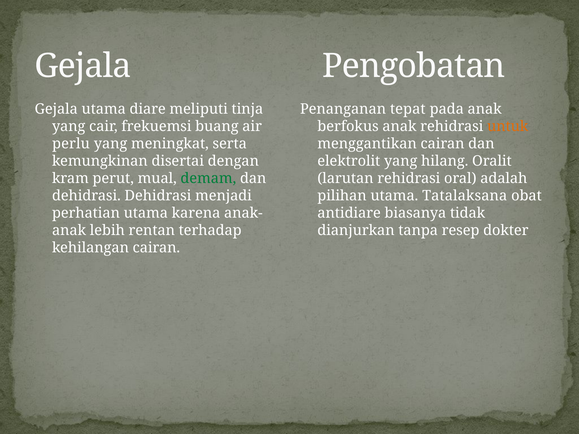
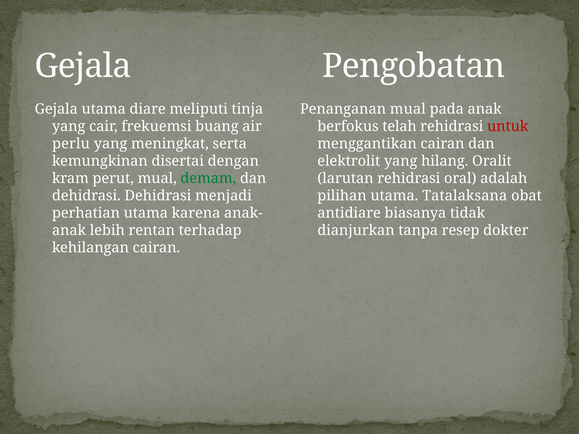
Penanganan tepat: tepat -> mual (408, 109)
berfokus anak: anak -> telah (400, 126)
untuk colour: orange -> red (508, 126)
